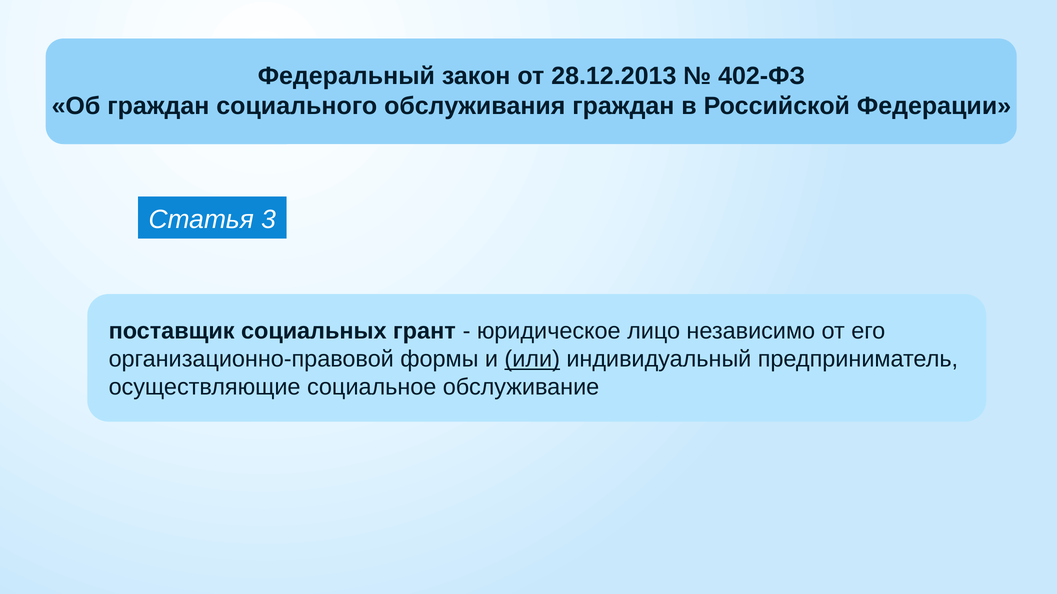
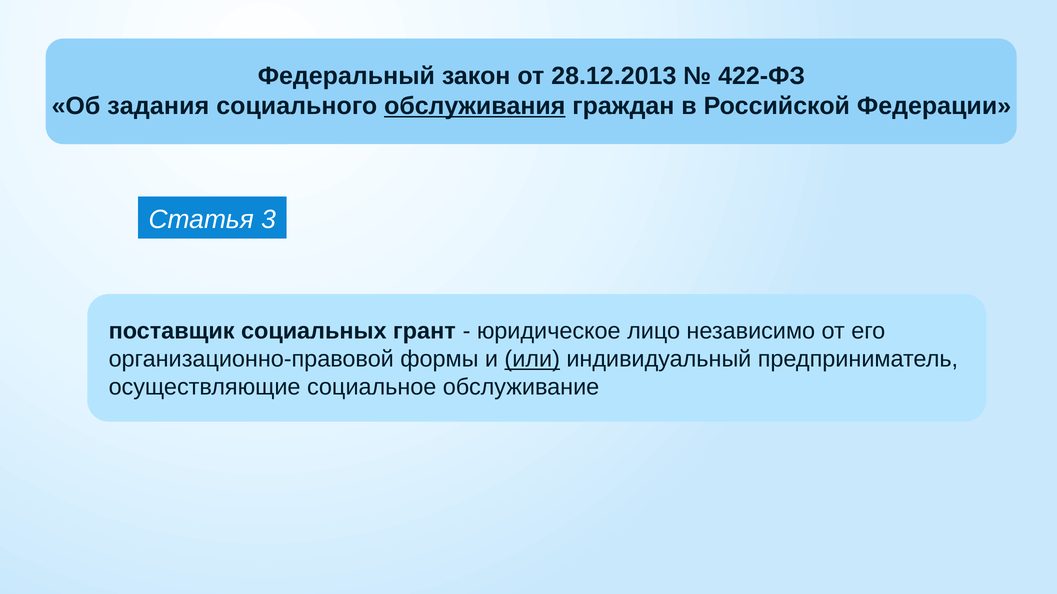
402-ФЗ: 402-ФЗ -> 422-ФЗ (762, 76)
Об граждан: граждан -> задания (158, 106)
обслуживания underline: none -> present (475, 106)
